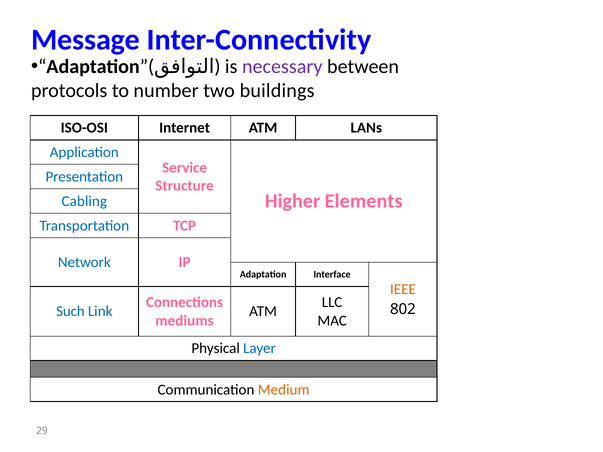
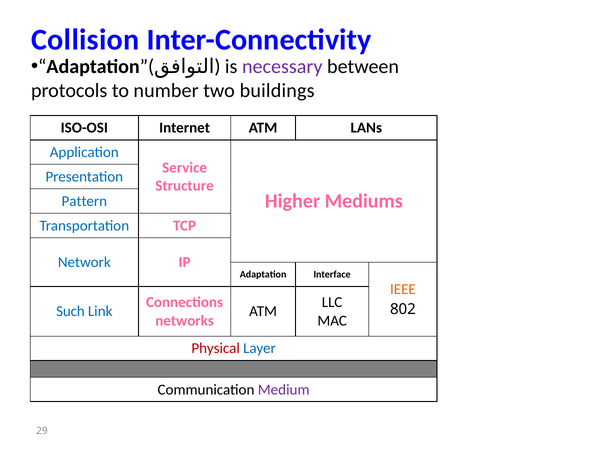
Message: Message -> Collision (85, 40)
Elements: Elements -> Mediums (364, 201)
Cabling: Cabling -> Pattern (84, 201)
mediums: mediums -> networks (185, 321)
Physical colour: black -> red (216, 349)
Medium colour: orange -> purple (284, 390)
